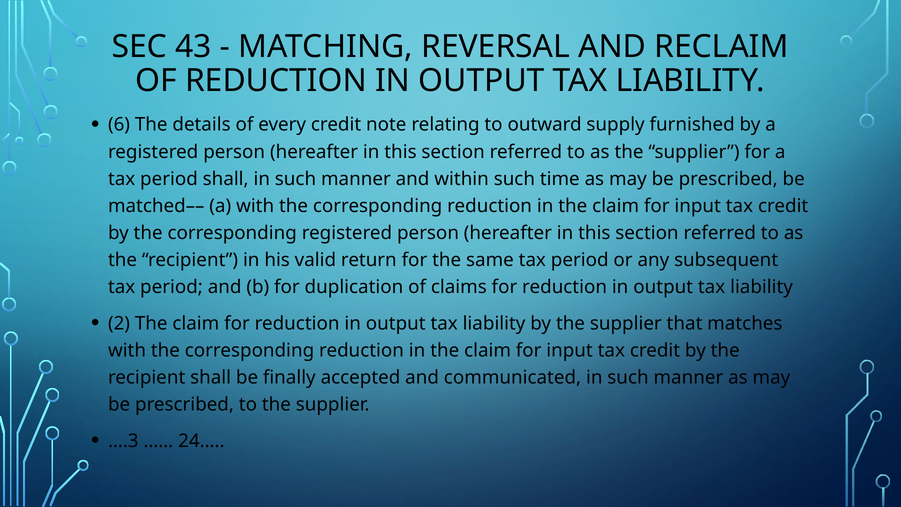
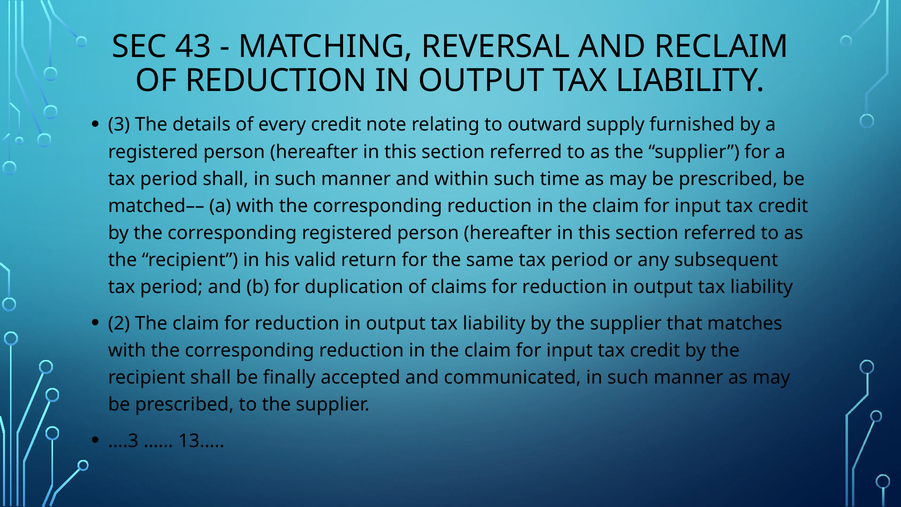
6: 6 -> 3 (119, 125)
24…: 24… -> 13… (201, 441)
